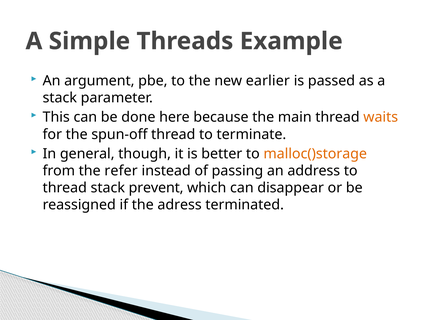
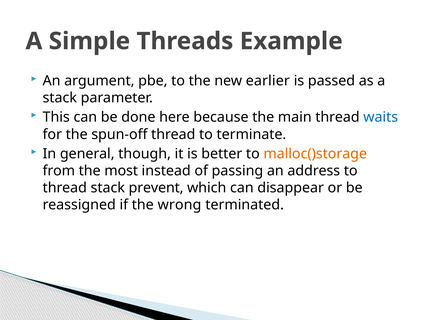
waits colour: orange -> blue (381, 117)
refer: refer -> most (121, 171)
adress: adress -> wrong (180, 205)
